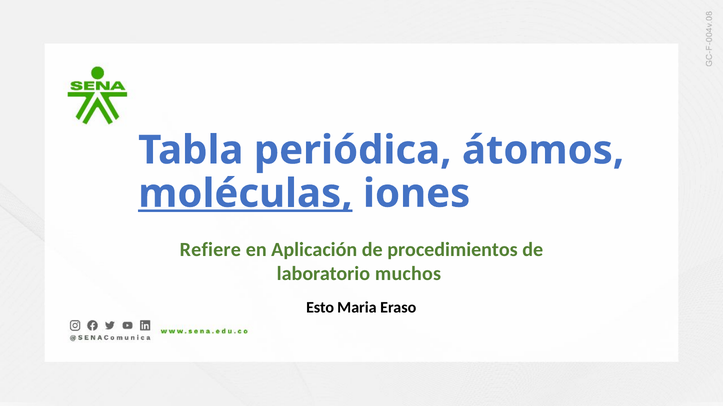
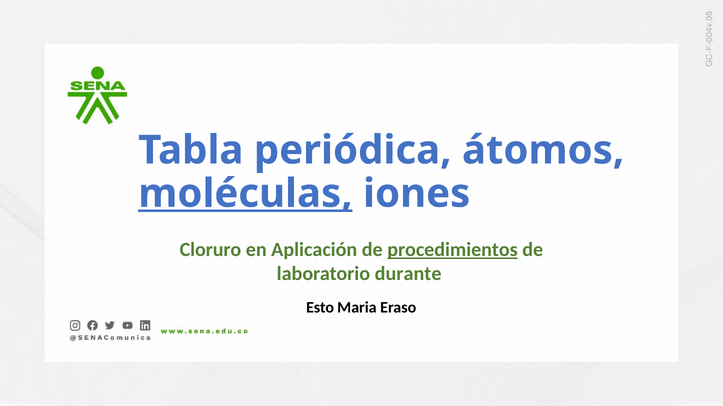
Refiere: Refiere -> Cloruro (210, 250)
procedimientos underline: none -> present (452, 250)
muchos: muchos -> durante (408, 274)
